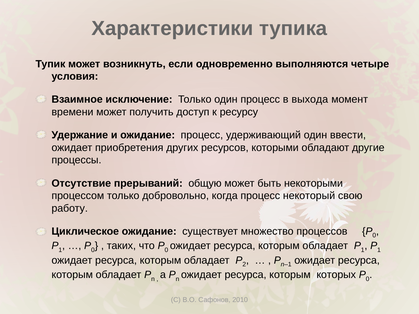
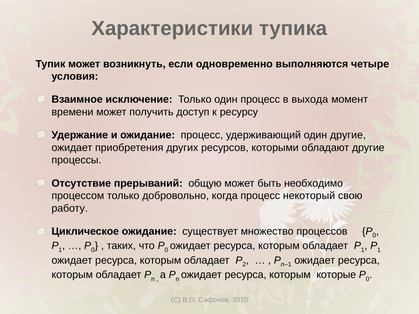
один ввести: ввести -> другие (348, 135)
некоторыми: некоторыми -> необходимо (314, 183)
которых: которых -> которые (336, 275)
